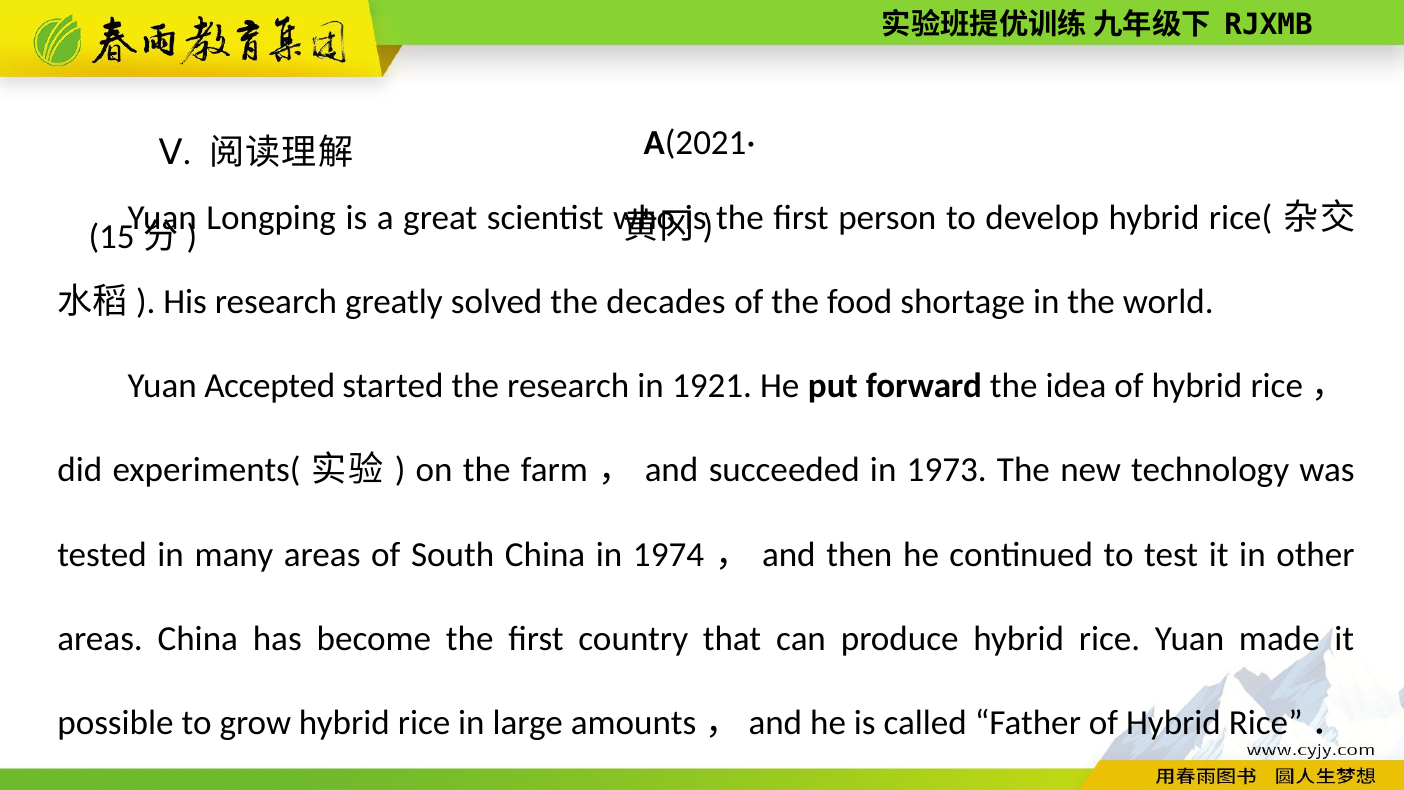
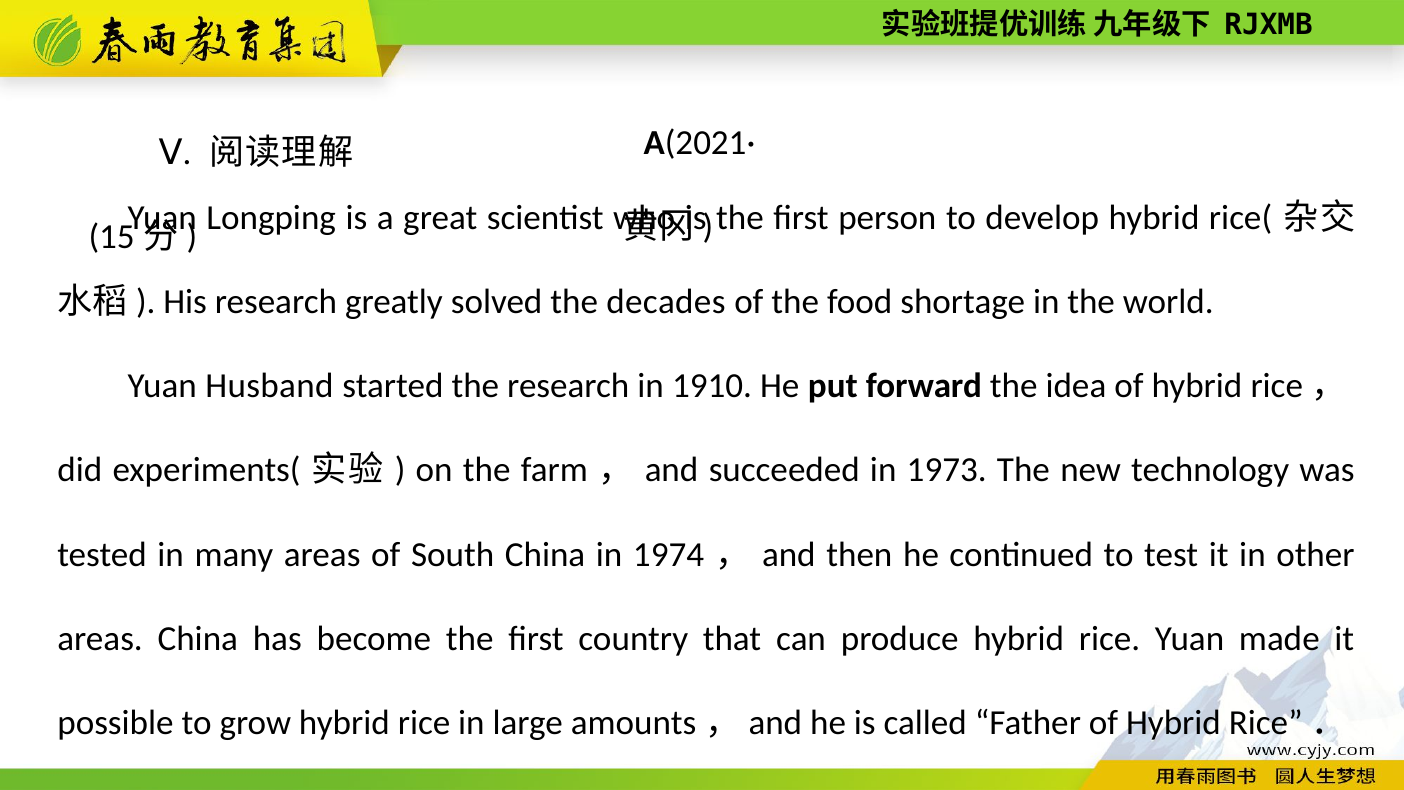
Accepted: Accepted -> Husband (269, 386)
1921: 1921 -> 1910 (712, 386)
